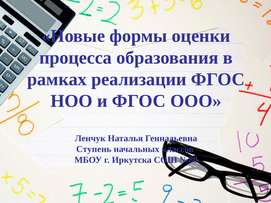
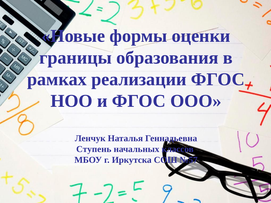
процесса: процесса -> границы (75, 58)
№80: №80 -> №57 (189, 160)
